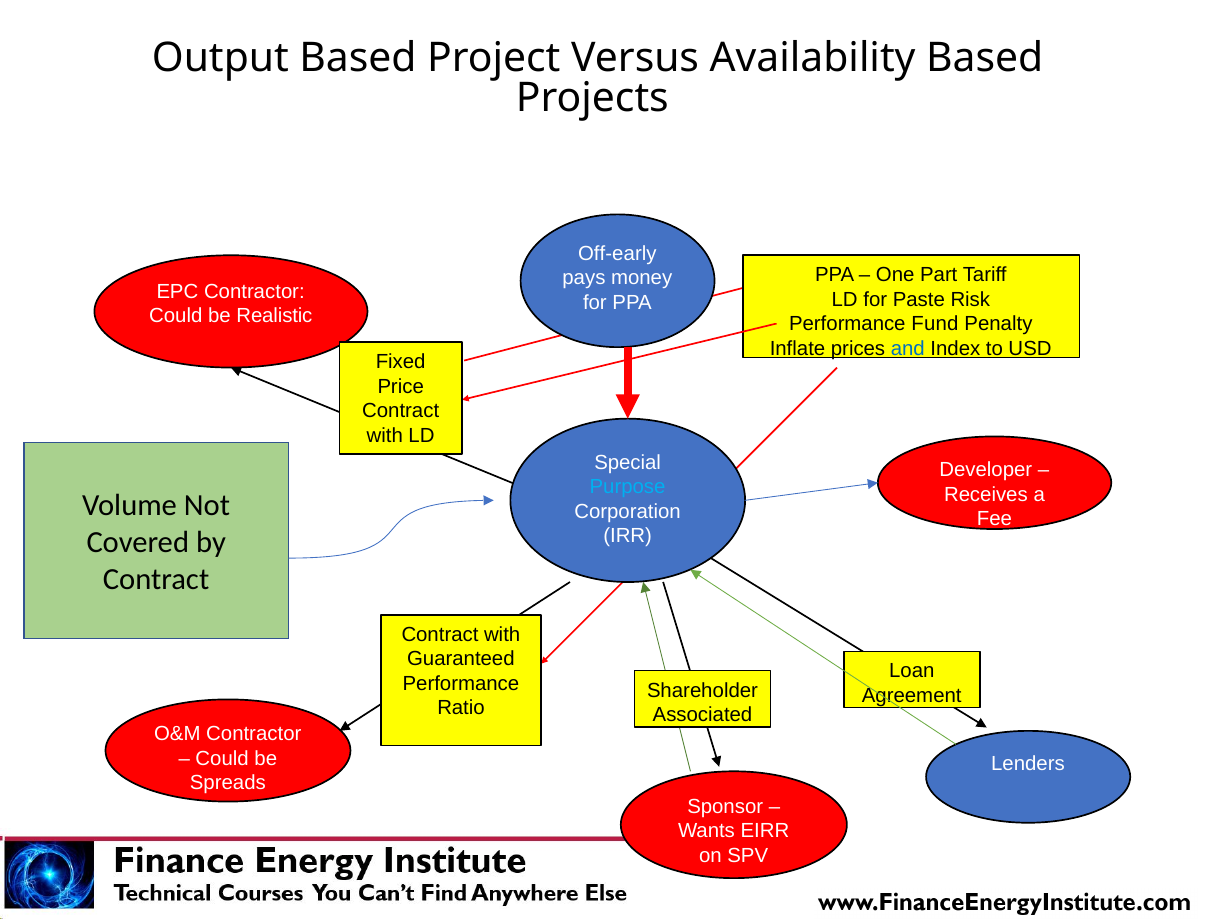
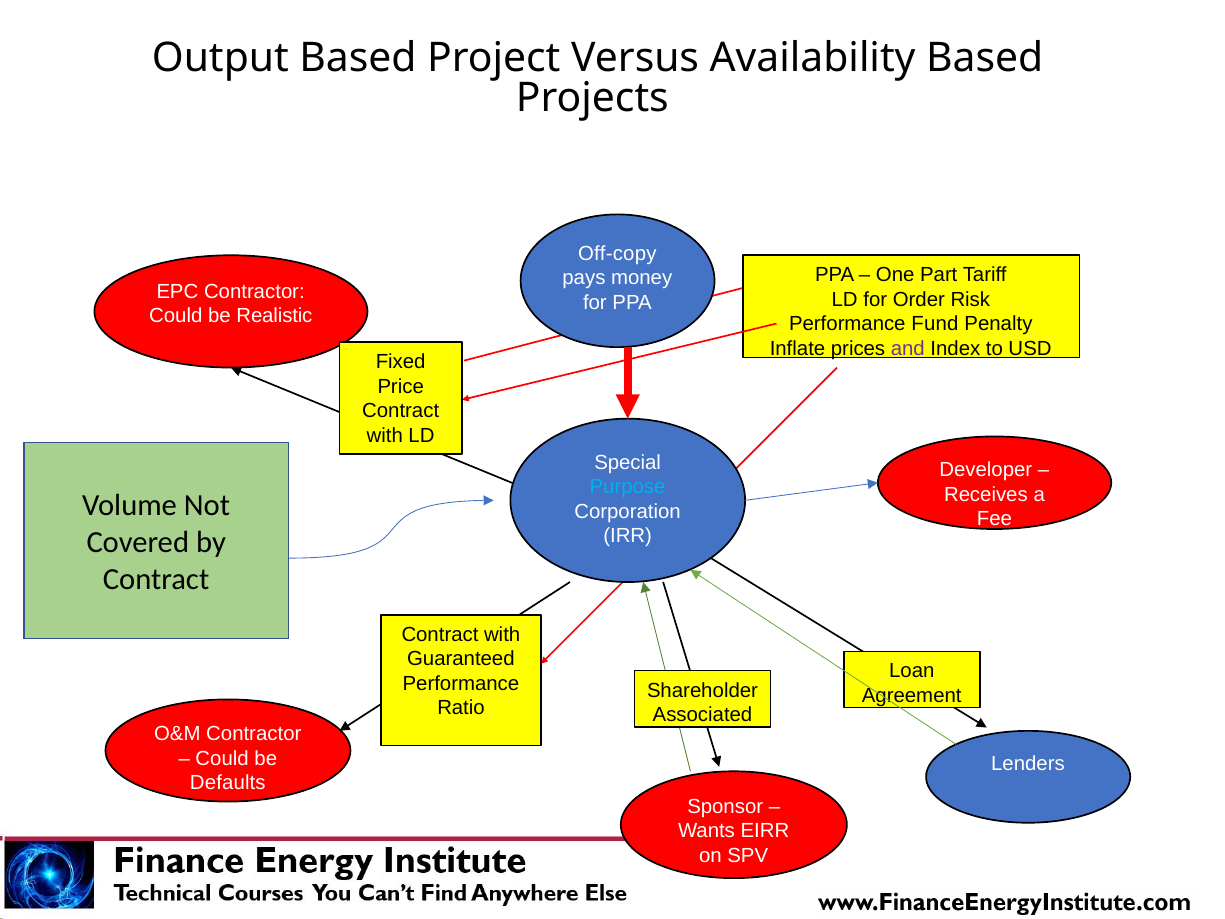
Off-early: Off-early -> Off-copy (617, 254)
Paste: Paste -> Order (919, 300)
and colour: blue -> purple (908, 349)
Spreads: Spreads -> Defaults (228, 783)
